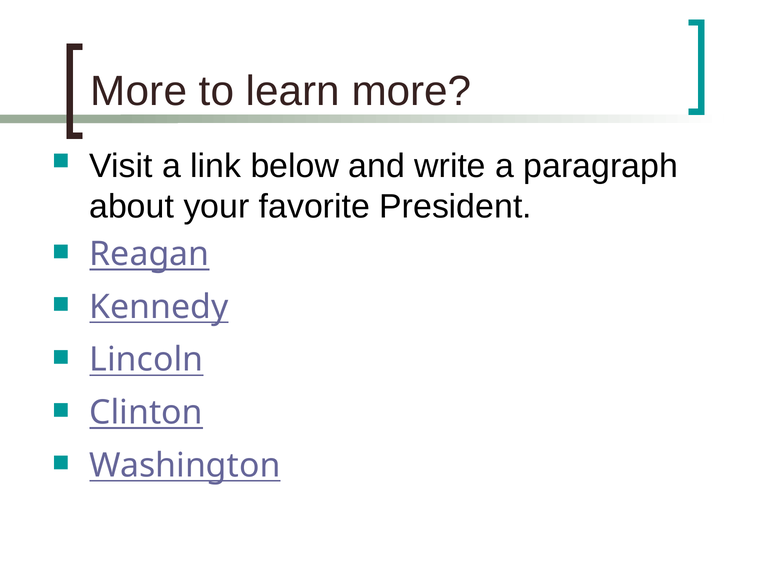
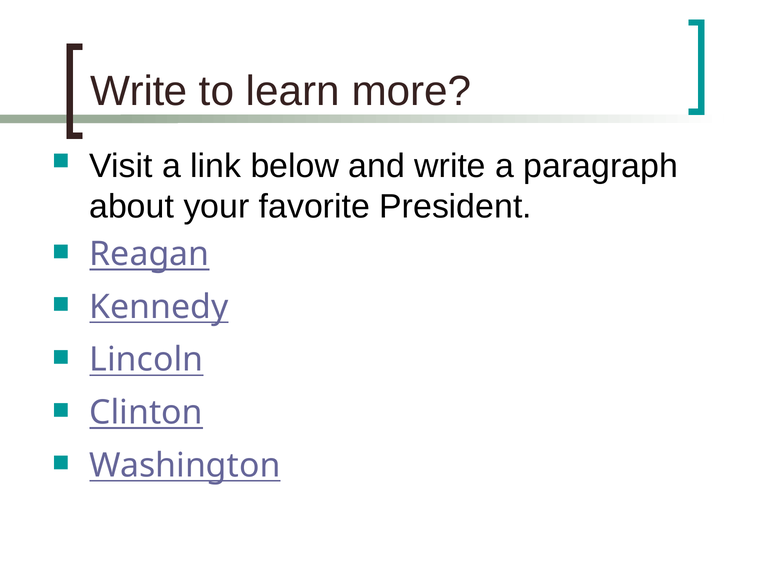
More: More -> Write (139, 91)
